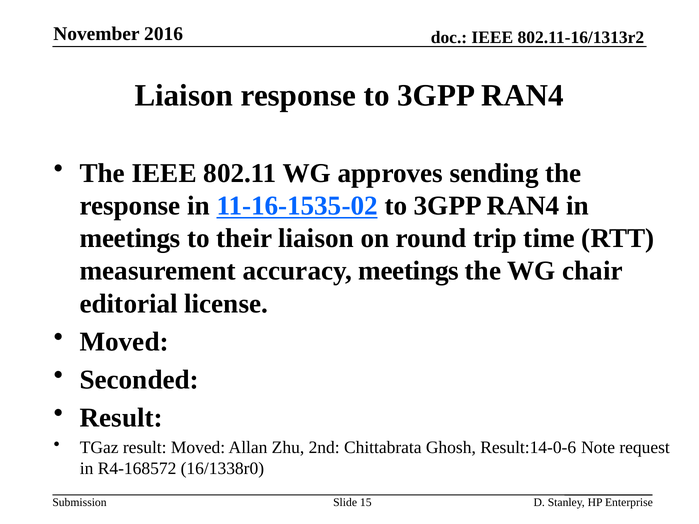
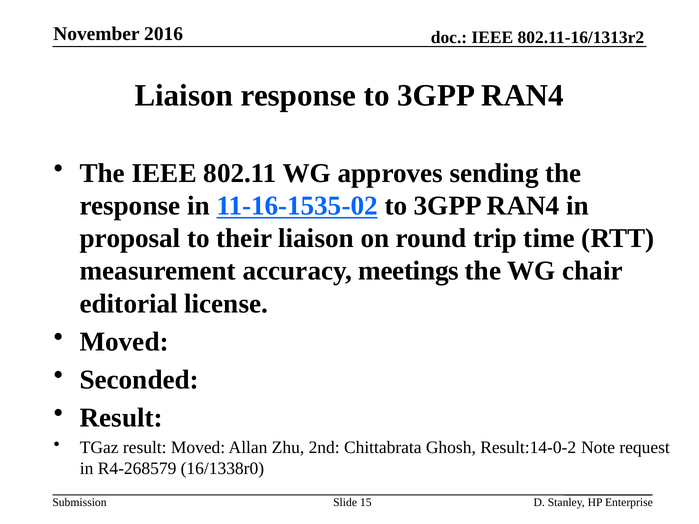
meetings: meetings -> proposal (130, 238)
Result:14-0-6: Result:14-0-6 -> Result:14-0-2 (528, 448)
R4-168572: R4-168572 -> R4-268579 (137, 469)
